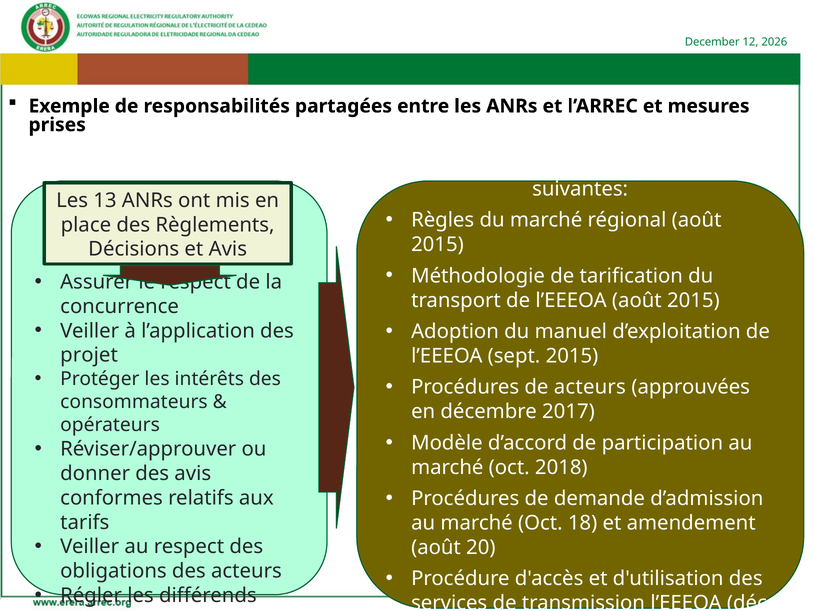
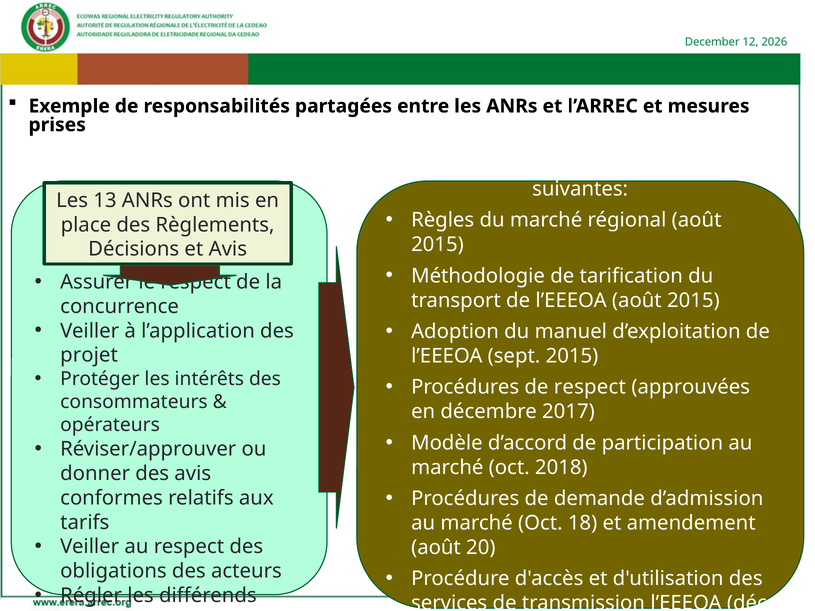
de acteurs: acteurs -> respect (590, 387)
